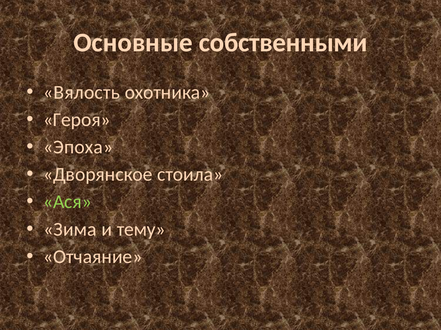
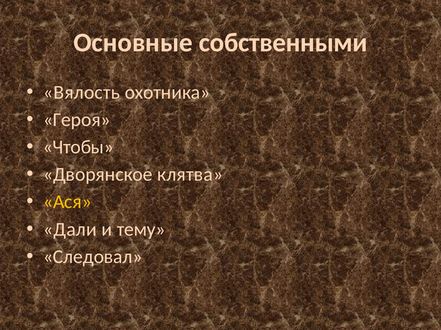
Эпоха: Эпоха -> Чтобы (78, 147)
стоила: стоила -> клятва (190, 175)
Ася colour: light green -> yellow (67, 202)
Зима: Зима -> Дали (70, 230)
Отчаяние: Отчаяние -> Следовал (93, 257)
